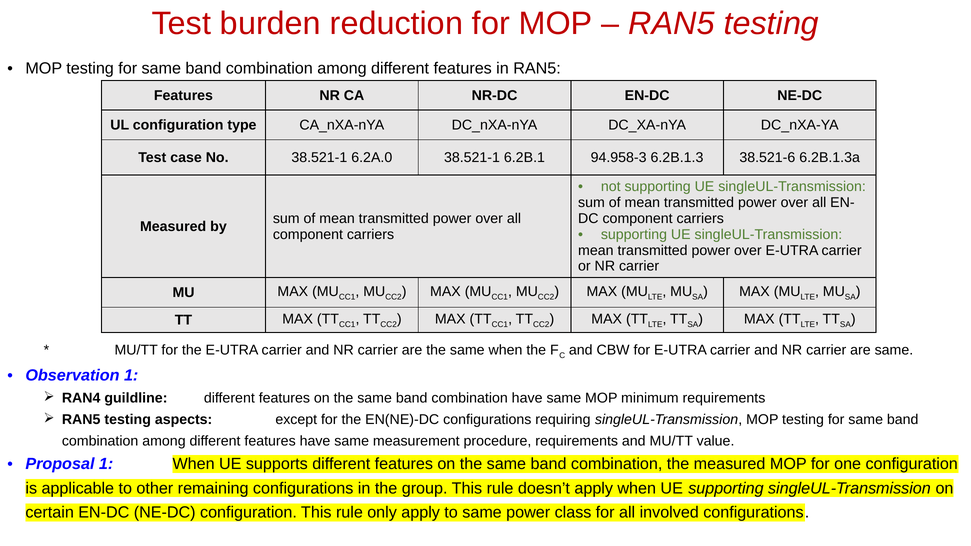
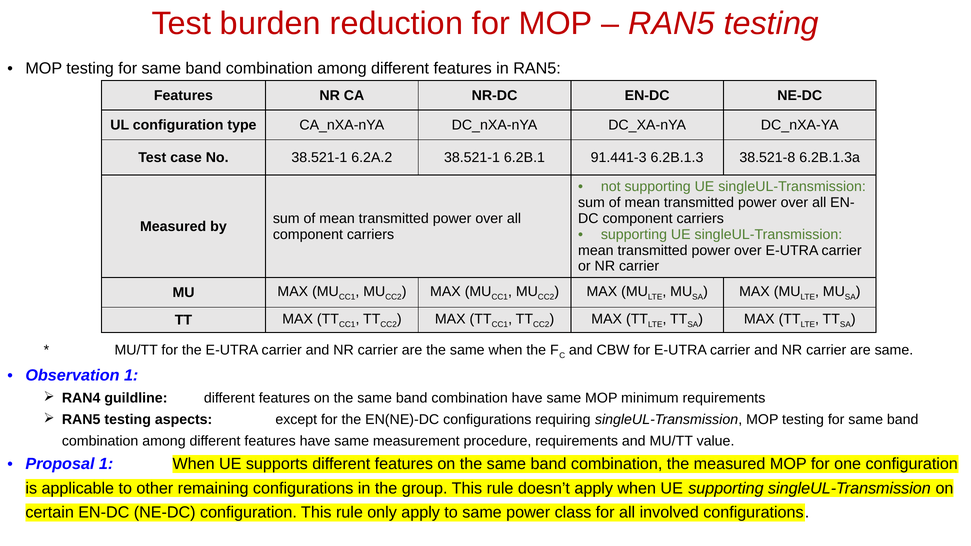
6.2A.0: 6.2A.0 -> 6.2A.2 (372, 158)
94.958-3: 94.958-3 -> 91.441-3 (619, 158)
38.521-6: 38.521-6 -> 38.521-8 (767, 158)
